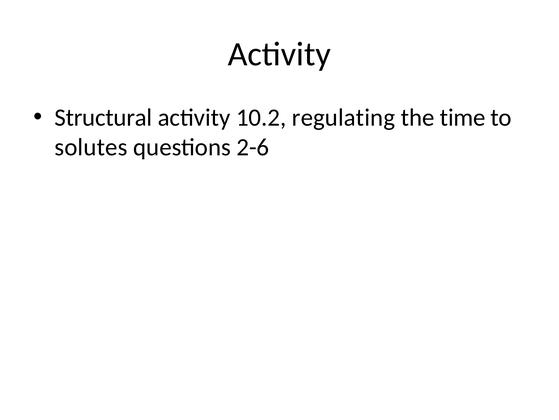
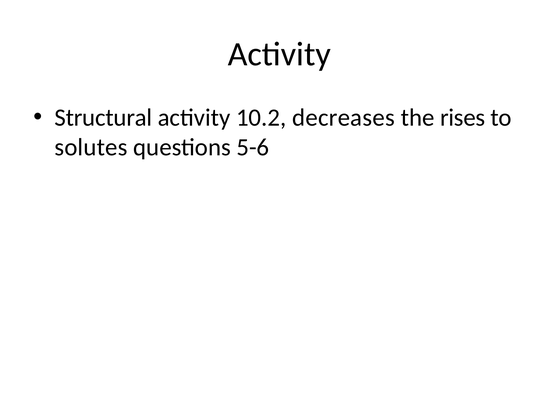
regulating: regulating -> decreases (343, 117)
time: time -> rises (463, 117)
2-6: 2-6 -> 5-6 (253, 147)
